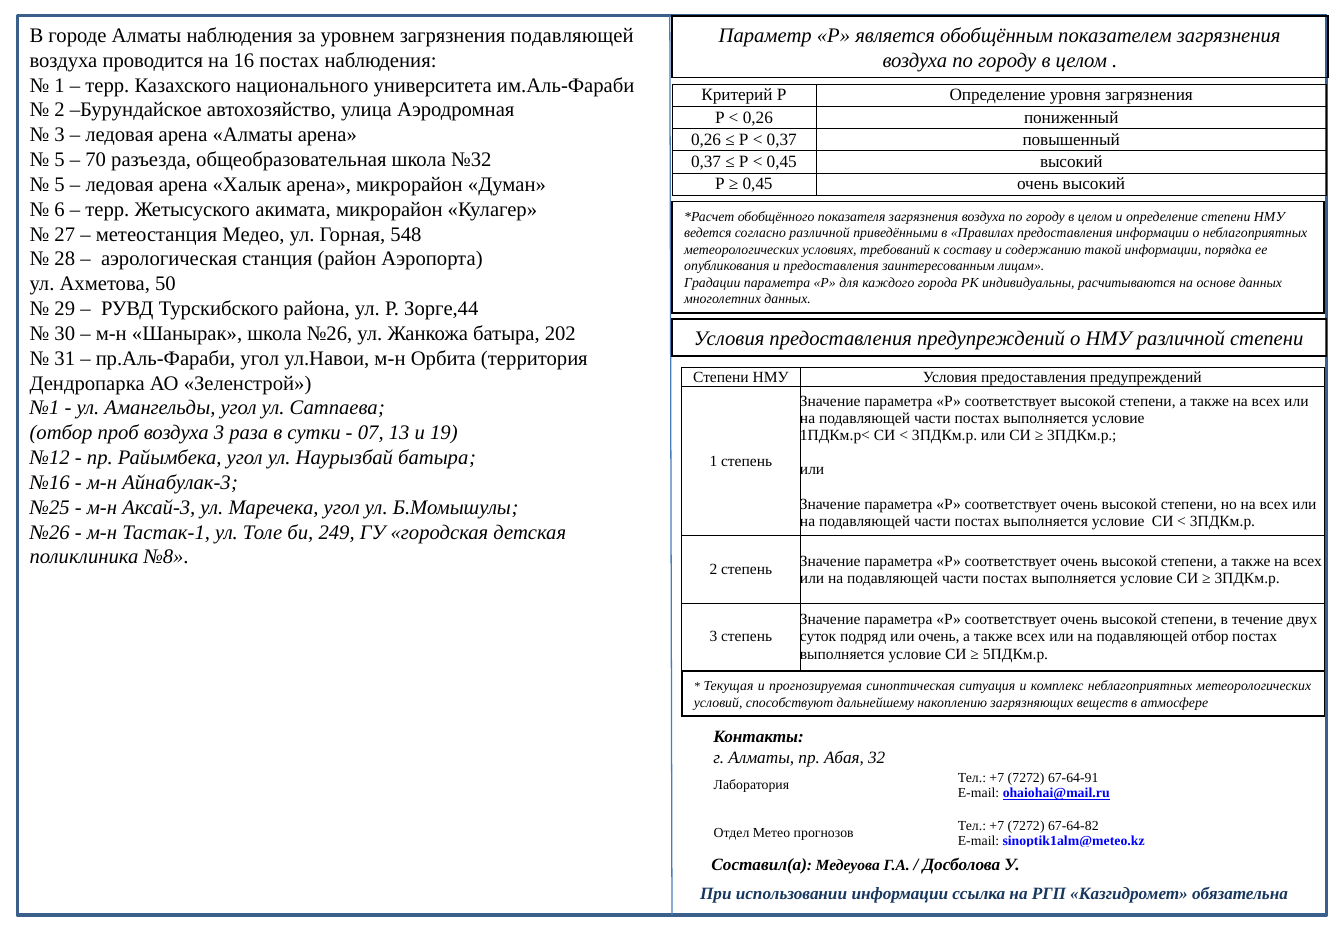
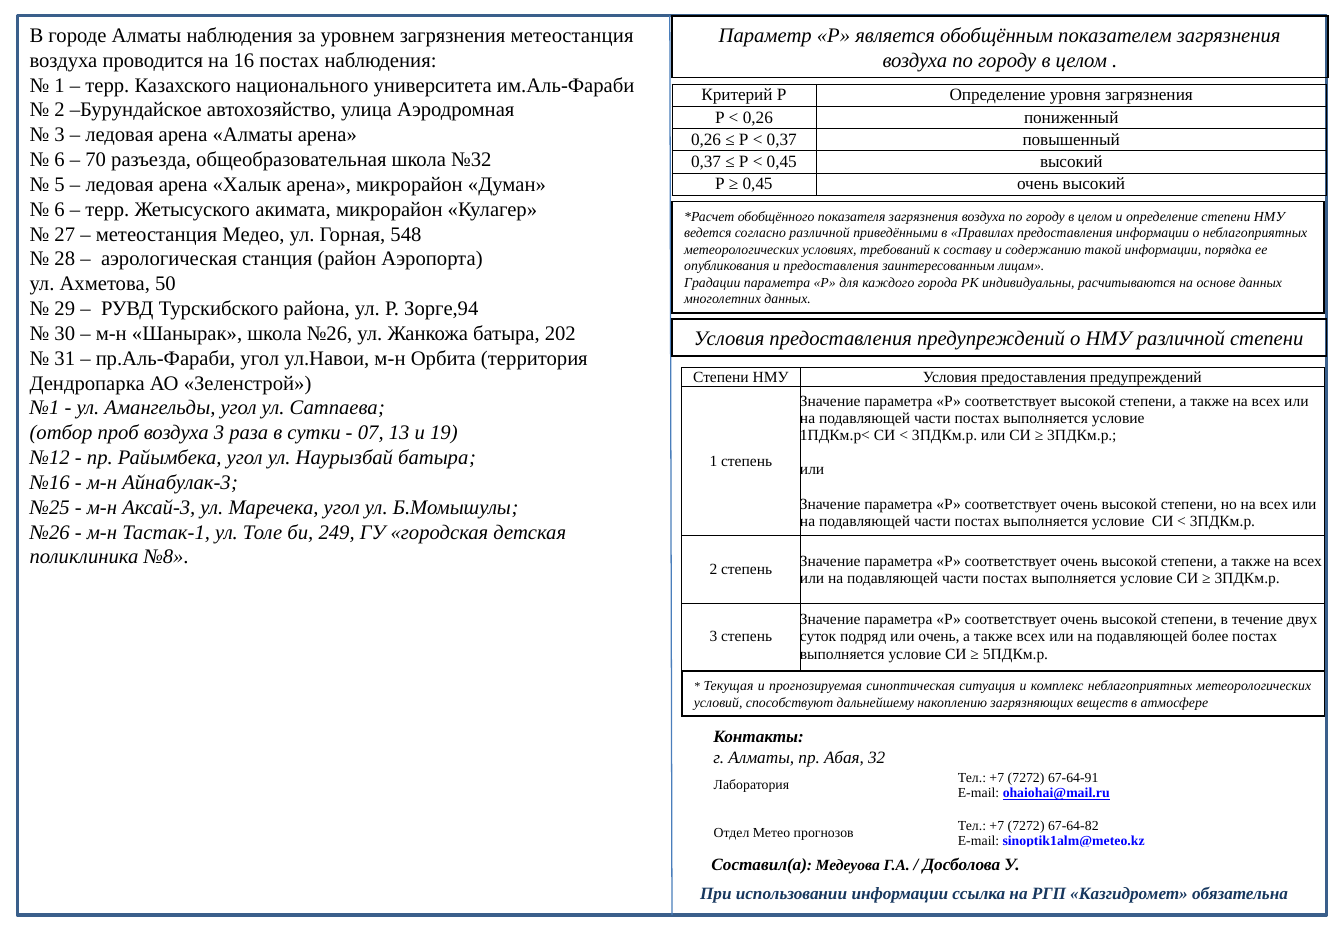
загрязнения подавляющей: подавляющей -> метеостанция (572, 36)
5: 5 -> 6 (60, 160)
Зорге,44: Зорге,44 -> Зорге,94 (441, 309)
подавляющей отбор: отбор -> более (1210, 636)
